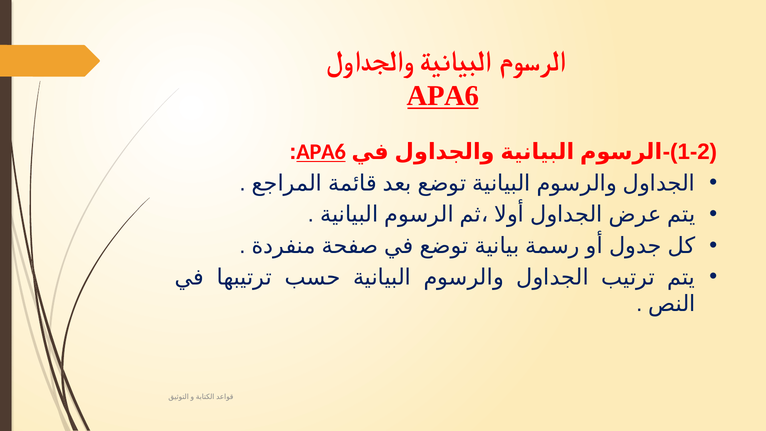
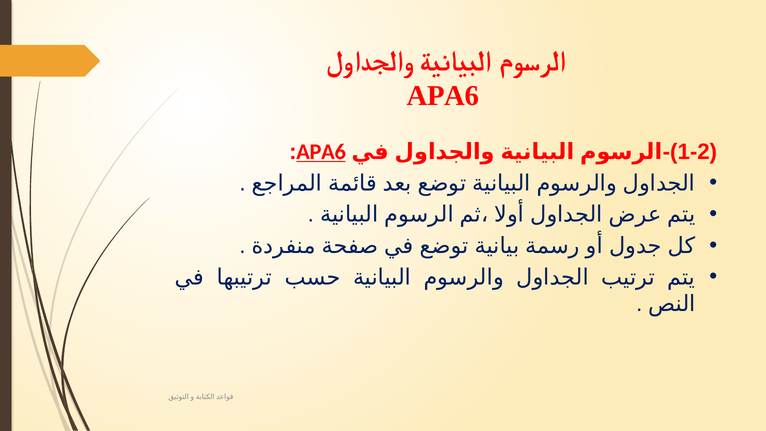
APA6 underline: present -> none (443, 96)
